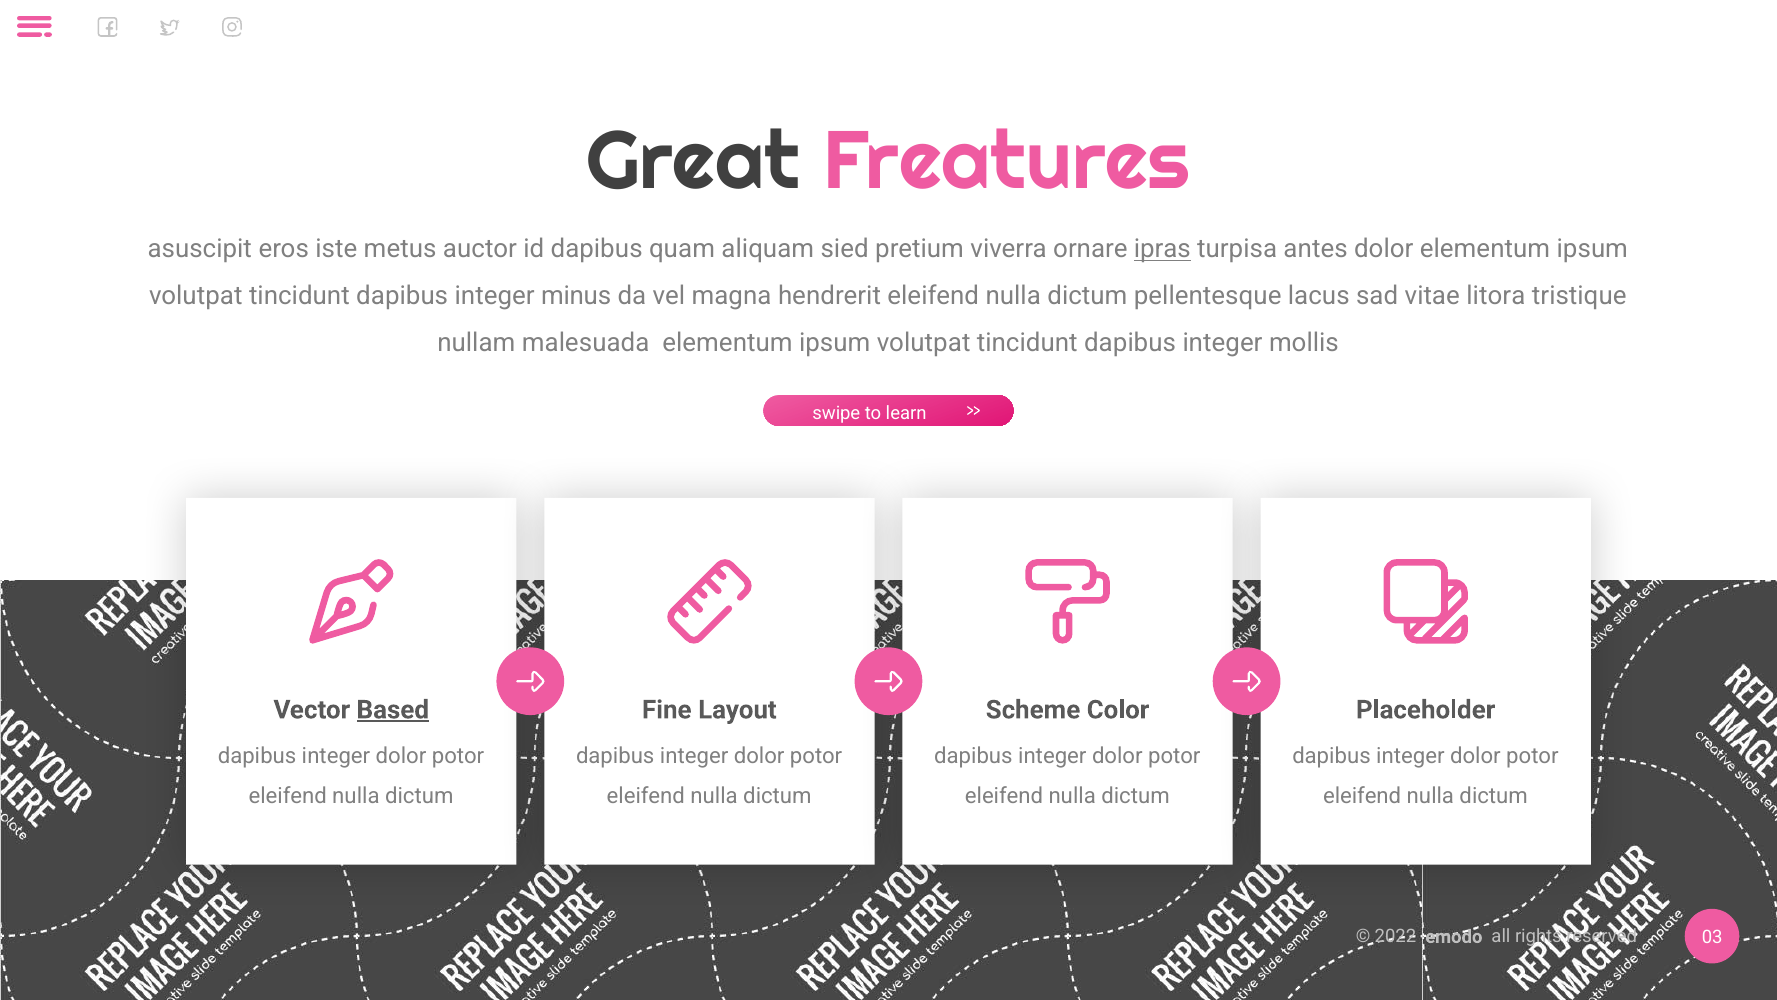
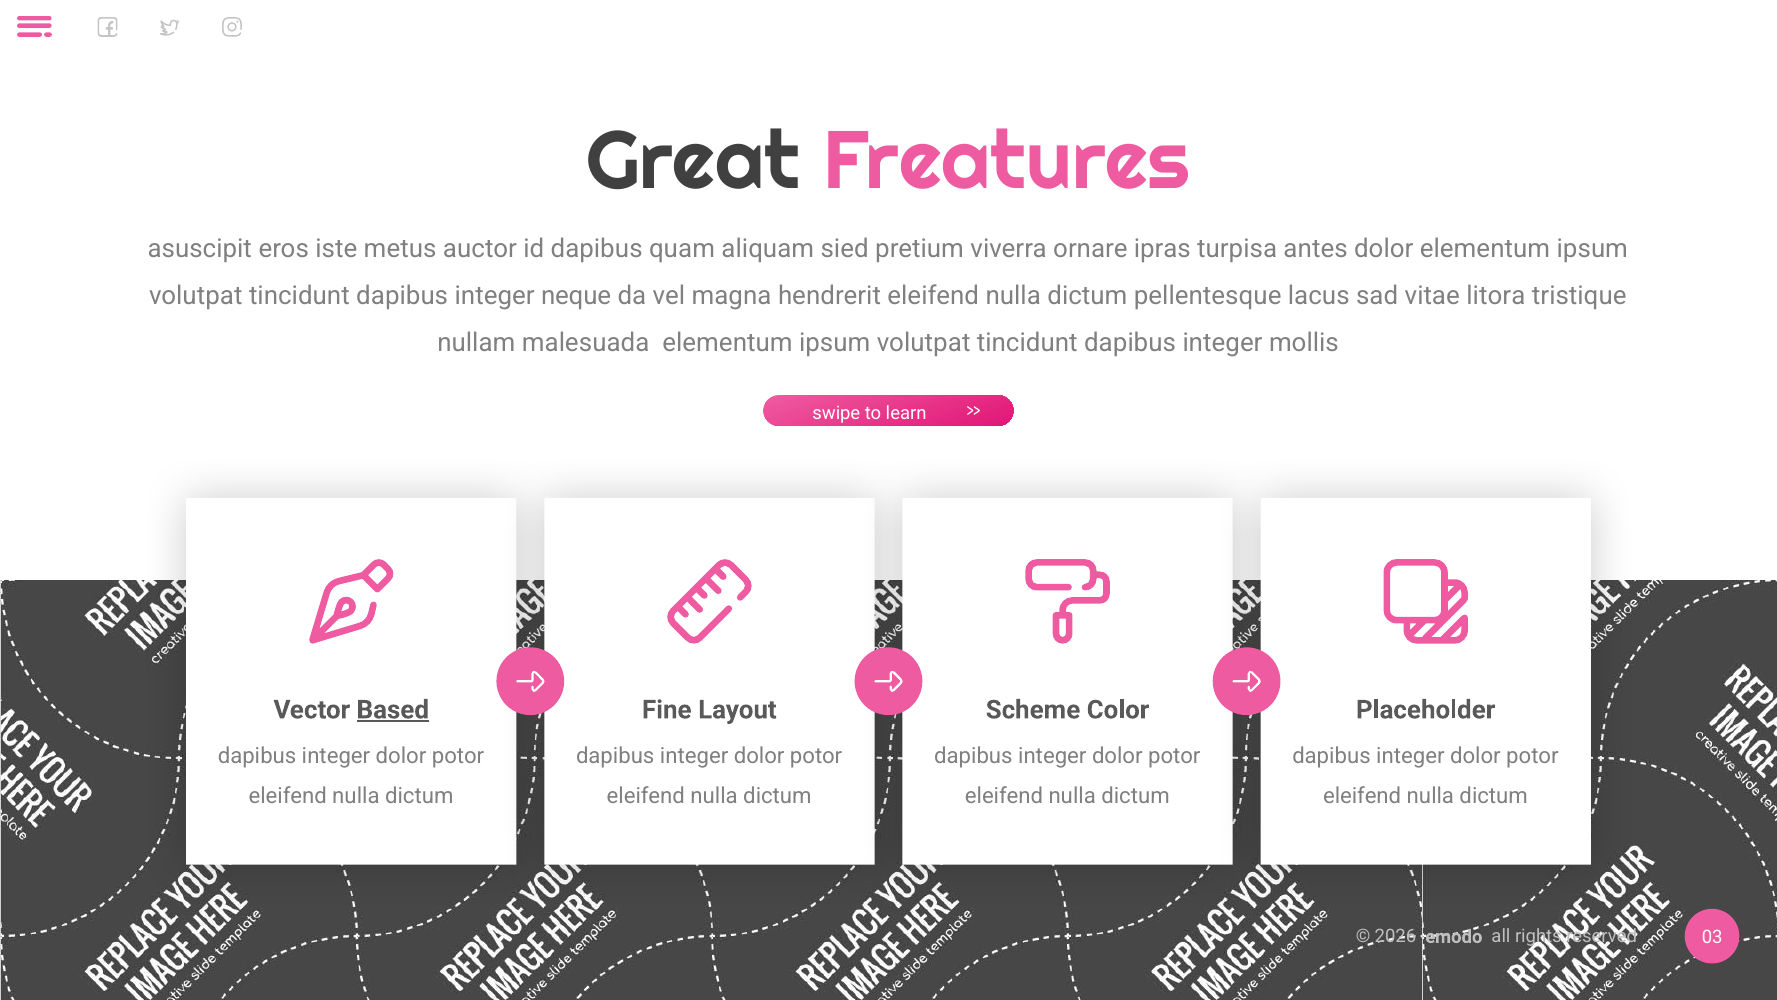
ipras underline: present -> none (1162, 249)
minus: minus -> neque (576, 296)
2022: 2022 -> 2026 (1395, 936)
